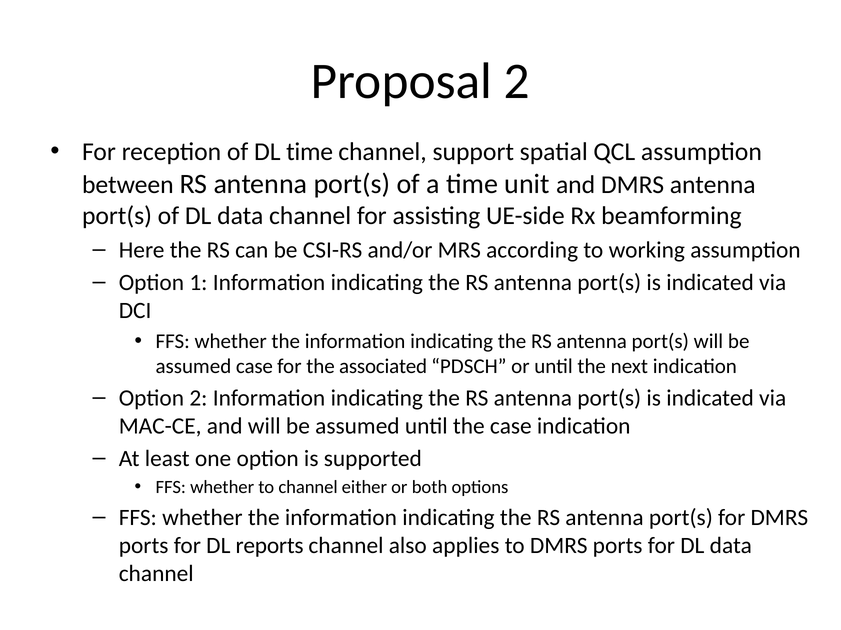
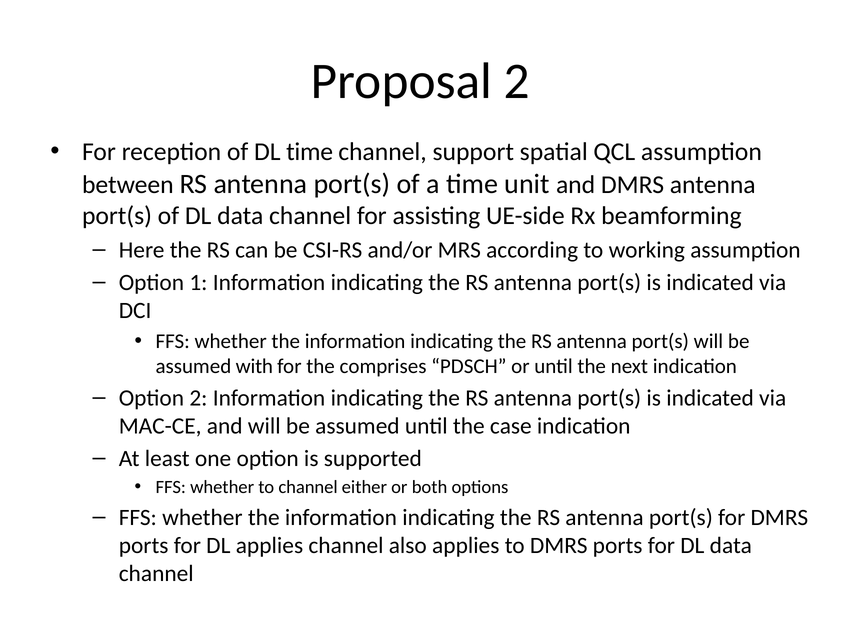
assumed case: case -> with (254, 367)
associated: associated -> comprises (383, 367)
DL reports: reports -> applies (269, 546)
